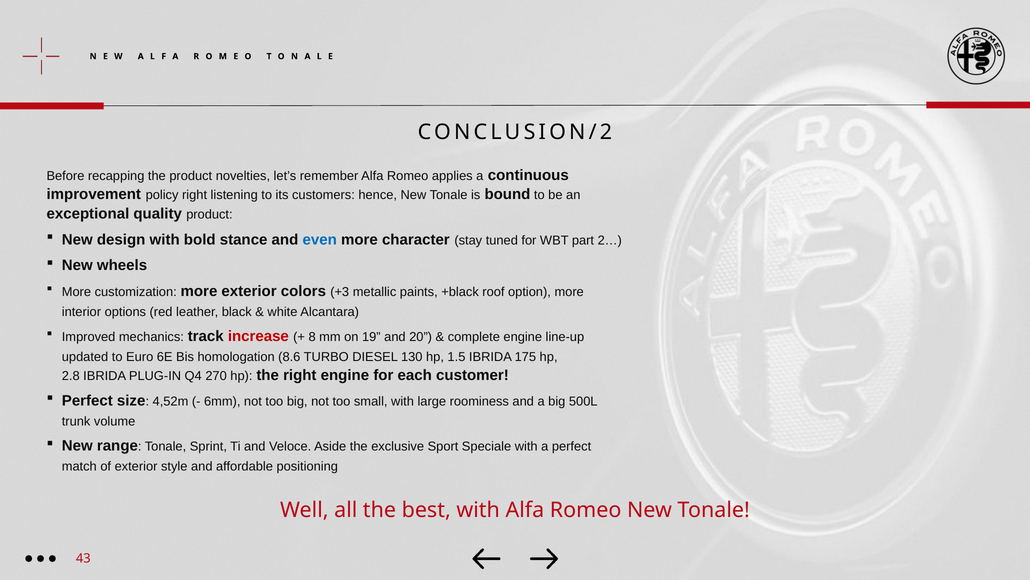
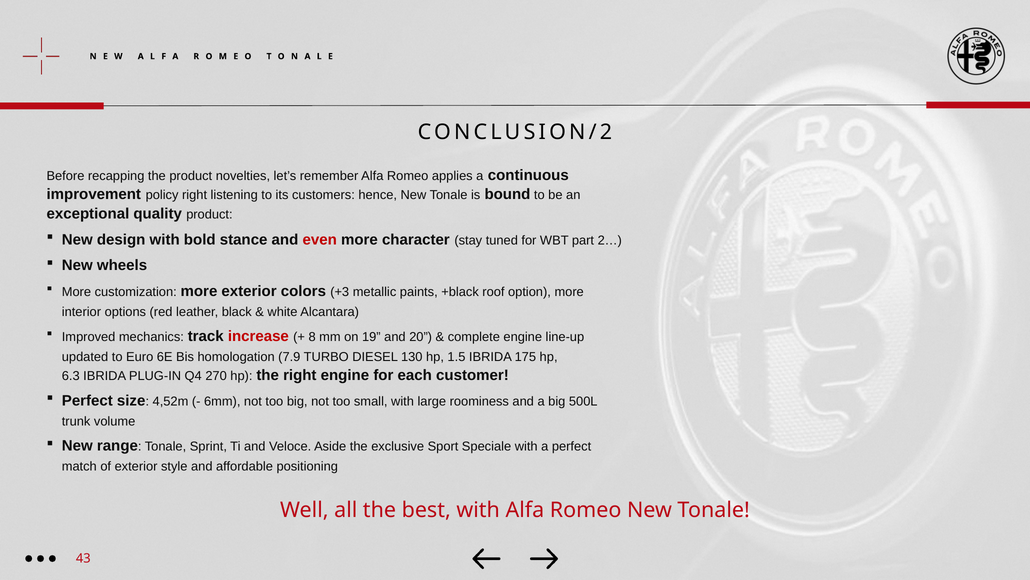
even colour: blue -> red (320, 239)
8.6: 8.6 -> 7.9 (289, 357)
2.8: 2.8 -> 6.3 (71, 375)
